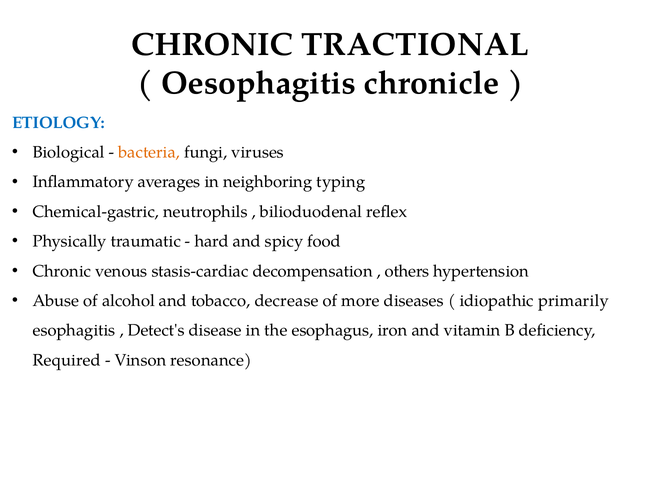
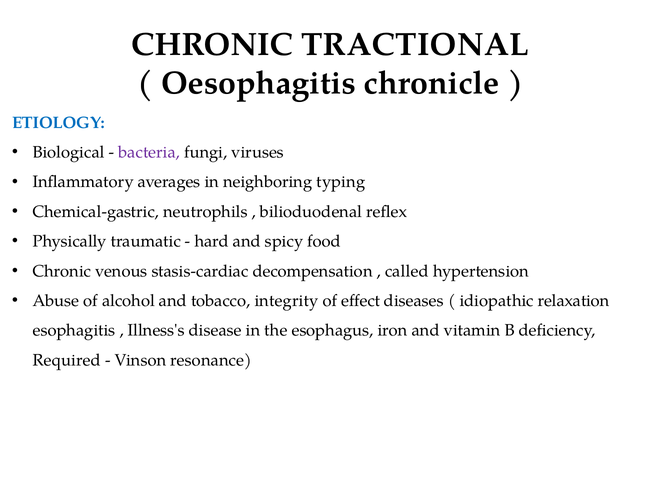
bacteria colour: orange -> purple (149, 153)
others: others -> called (407, 272)
decrease: decrease -> integrity (287, 301)
more: more -> effect (361, 301)
primarily: primarily -> relaxation (574, 301)
Detect's: Detect's -> Illness's (156, 331)
